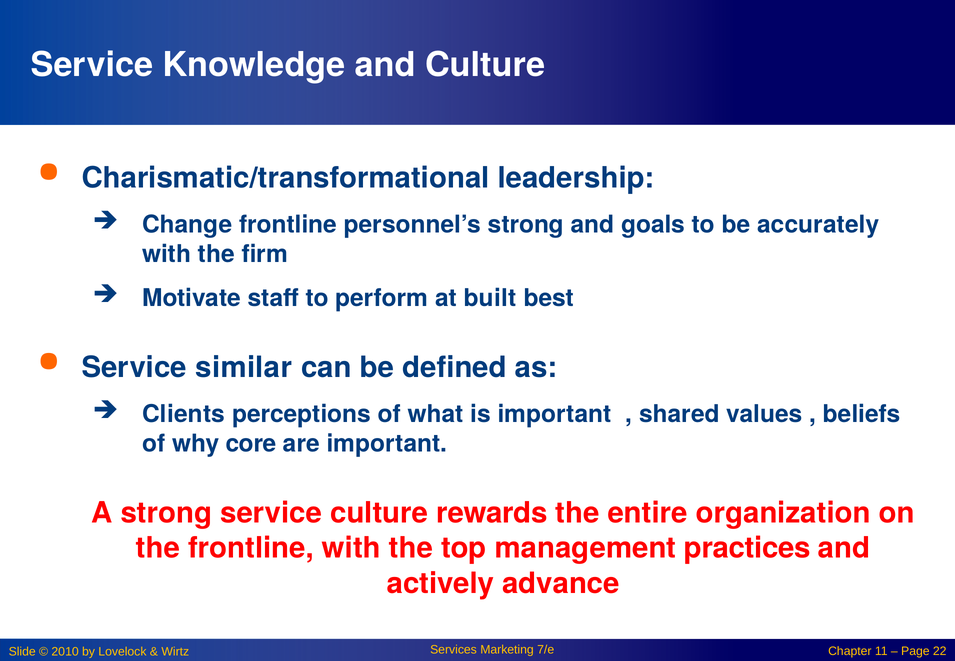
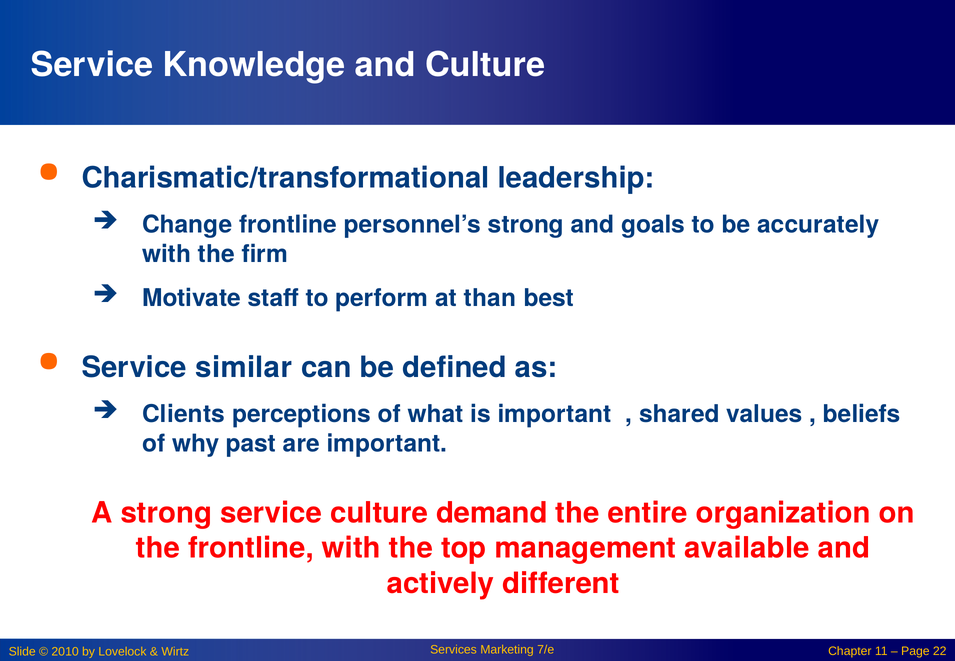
built: built -> than (490, 298)
core: core -> past (251, 444)
rewards: rewards -> demand (492, 513)
practices: practices -> available (747, 548)
advance: advance -> different (561, 584)
